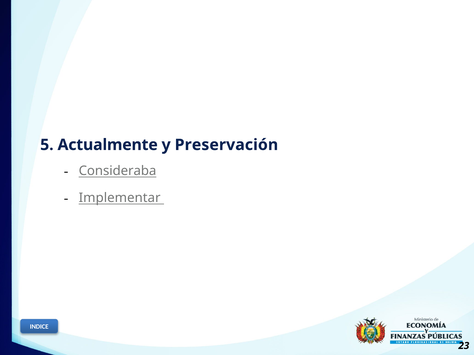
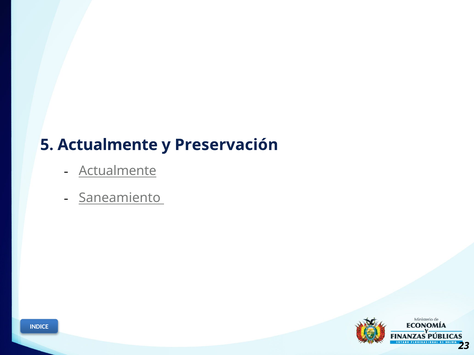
Consideraba: Consideraba -> Actualmente (118, 171)
Implementar: Implementar -> Saneamiento (120, 198)
